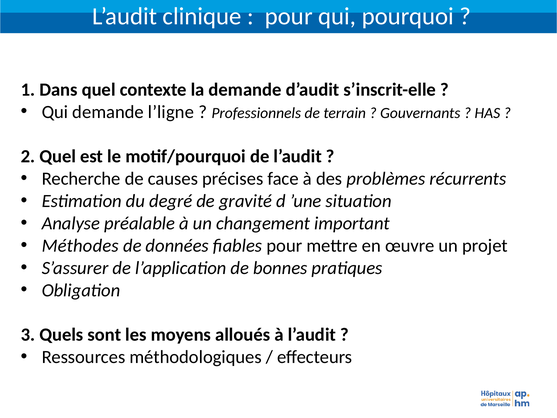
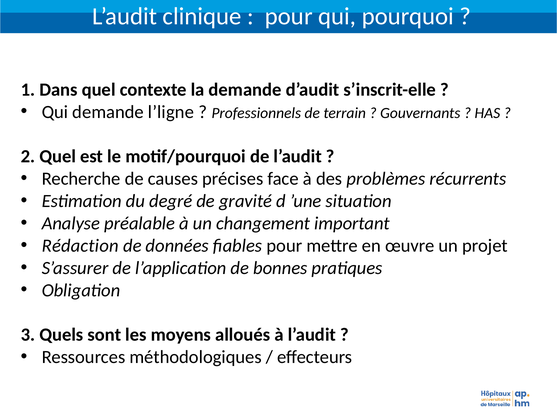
Méthodes: Méthodes -> Rédaction (80, 245)
